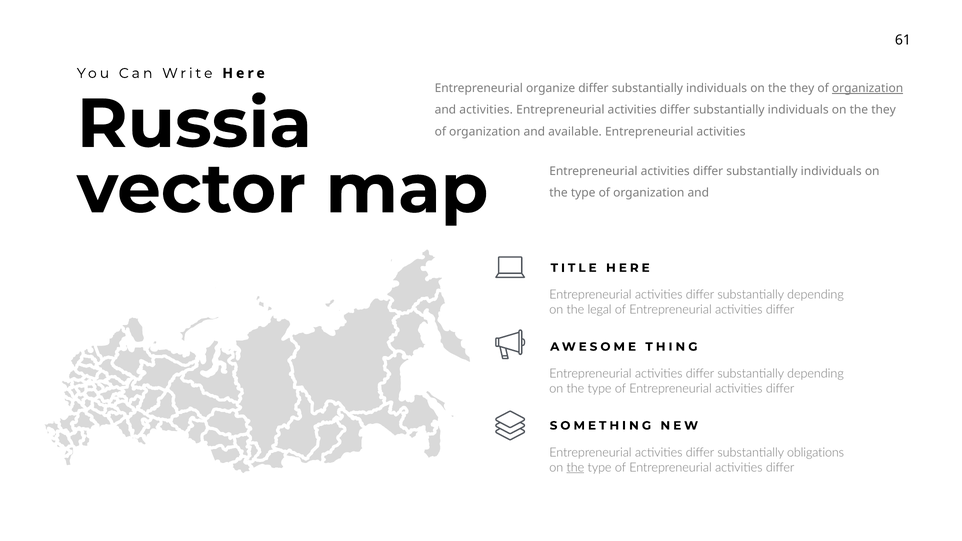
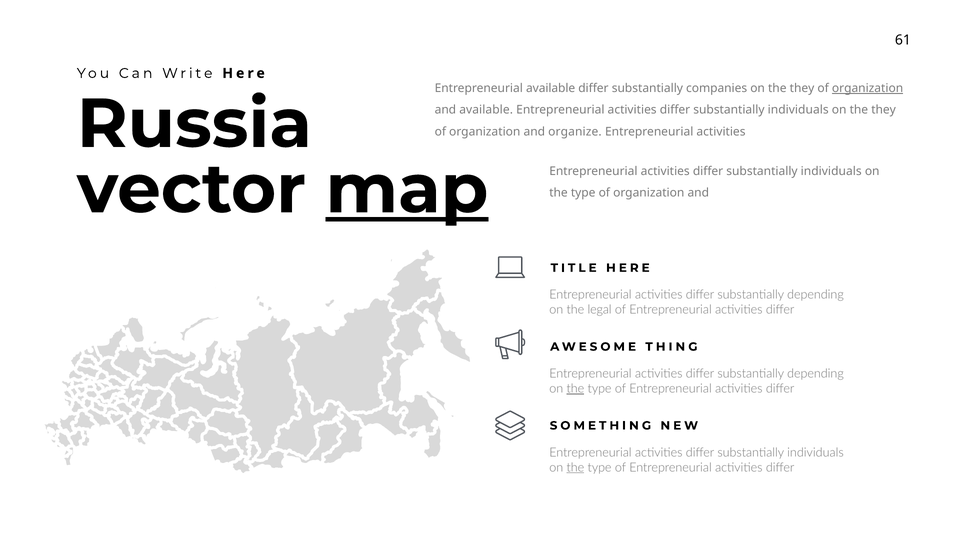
Entrepreneurial organize: organize -> available (551, 88)
individuals: individuals -> companies (717, 88)
and activities: activities -> available (486, 110)
available: available -> organize (575, 132)
map underline: none -> present (407, 190)
the underline: none -> present (575, 389)
obligations: obligations -> individuals (815, 452)
